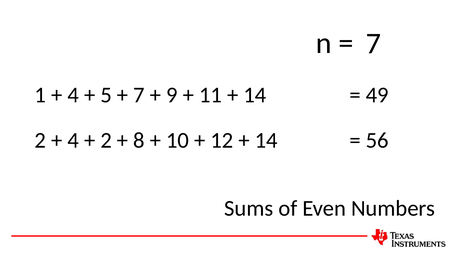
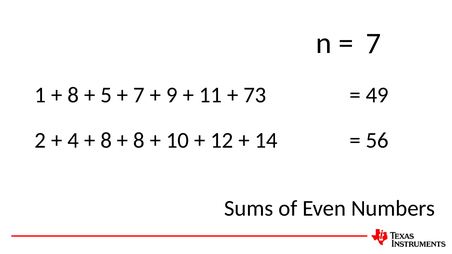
4: 4 -> 8 (73, 95)
14: 14 -> 73 (255, 95)
2: 2 -> 8 (106, 140)
